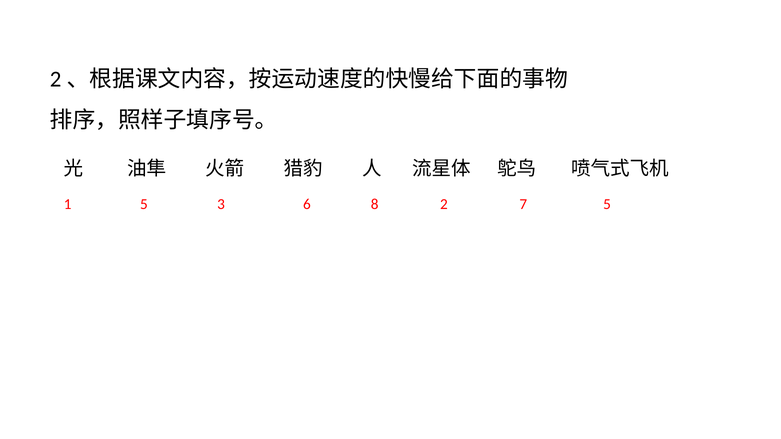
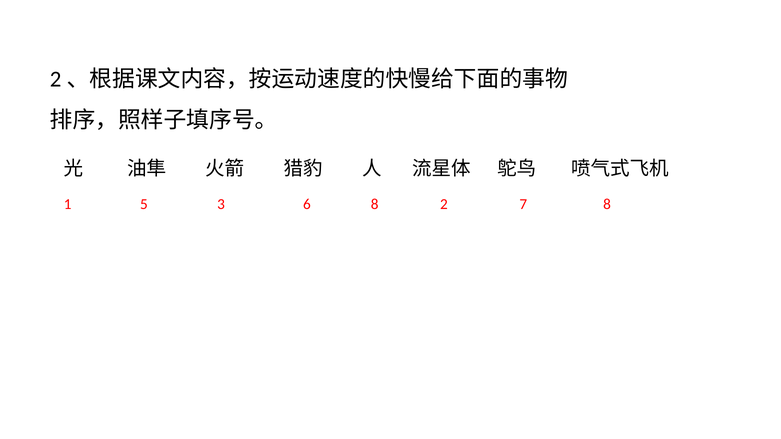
7 5: 5 -> 8 (607, 204)
